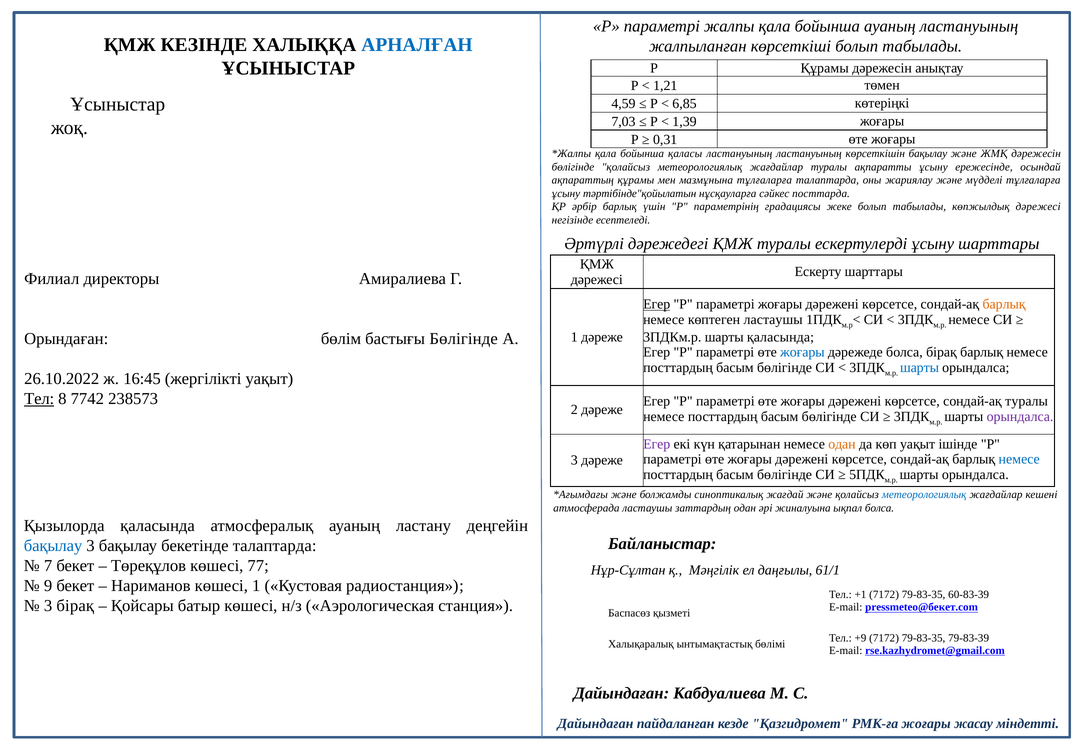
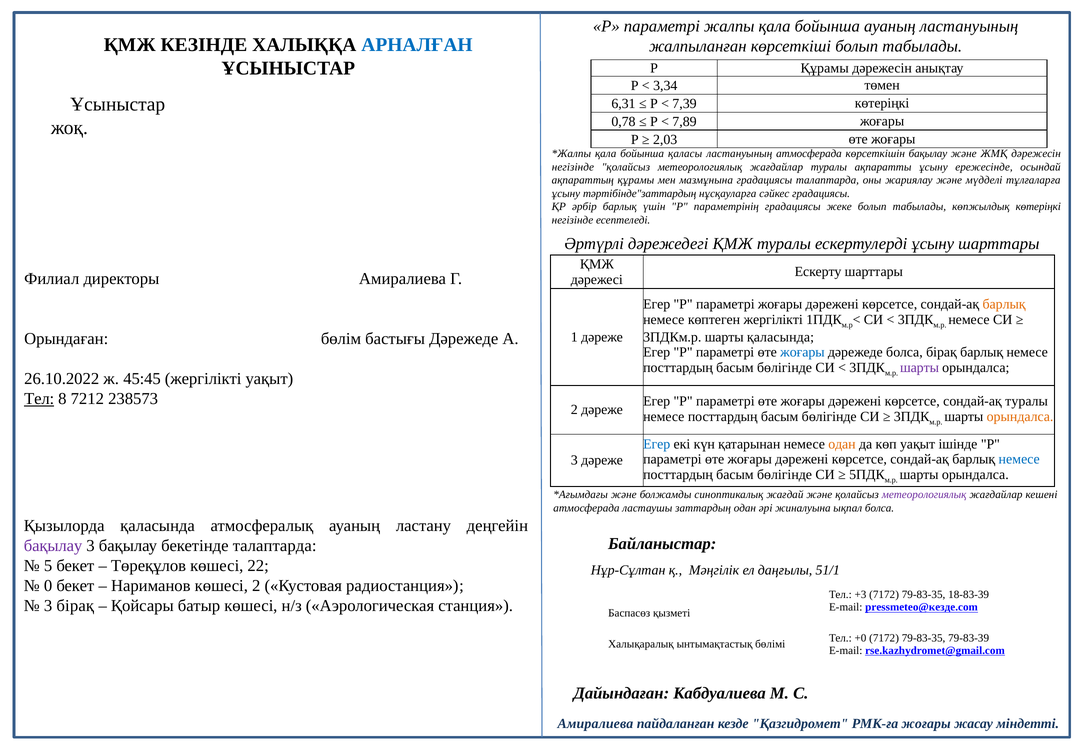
1,21: 1,21 -> 3,34 (665, 86)
4,59: 4,59 -> 6,31 (623, 104)
6,85: 6,85 -> 7,39 (685, 104)
7,03: 7,03 -> 0,78 (623, 122)
1,39: 1,39 -> 7,89 (685, 122)
0,31: 0,31 -> 2,03 (665, 140)
ластануының ластануының: ластануының -> атмосферада (809, 154)
бөлігінде: бөлігінде -> негізінде (573, 167)
мазмұнына тұлғаларға: тұлғаларға -> градациясы (764, 180)
тәртібінде"қойылатын: тәртібінде"қойылатын -> тәртібінде"заттардың (640, 194)
сәйкес посттарда: посттарда -> градациясы (821, 194)
көпжылдық дәрежесі: дәрежесі -> көтеріңкі (1038, 207)
Егер underline: present -> none (657, 304)
көптеген ластаушы: ластаушы -> жергілікті (773, 320)
бастығы Бөлігінде: Бөлігінде -> Дәрежеде (464, 339)
шарты colour: blue -> purple (919, 368)
16:45: 16:45 -> 45:45 (142, 379)
7742: 7742 -> 7212 (87, 399)
орындалса colour: purple -> orange (1020, 417)
Егер colour: purple -> blue (657, 444)
метеорологиялық colour: blue -> purple (924, 495)
бақылау colour: blue -> purple (53, 546)
7: 7 -> 5 (48, 566)
77: 77 -> 22 (258, 566)
61/1: 61/1 -> 51/1 (828, 570)
9: 9 -> 0 (48, 586)
көшесі 1: 1 -> 2 (256, 586)
+1: +1 -> +3 (860, 595)
60-83-39: 60-83-39 -> 18-83-39 (969, 595)
pressmeteo@бекет.com: pressmeteo@бекет.com -> pressmeteo@кезде.com (922, 607)
+9: +9 -> +0 (860, 638)
Дайындаған: Дайындаған -> Амиралиева (595, 724)
